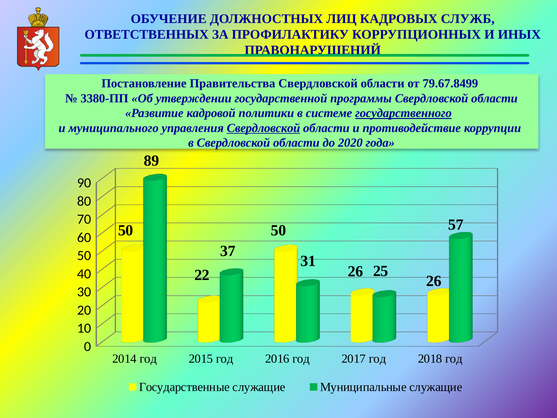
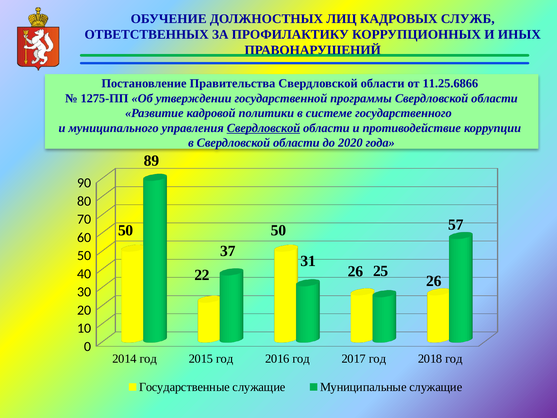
79.67.8499: 79.67.8499 -> 11.25.6866 (450, 83)
3380-ПП: 3380-ПП -> 1275-ПП (104, 98)
государственного underline: present -> none (403, 113)
